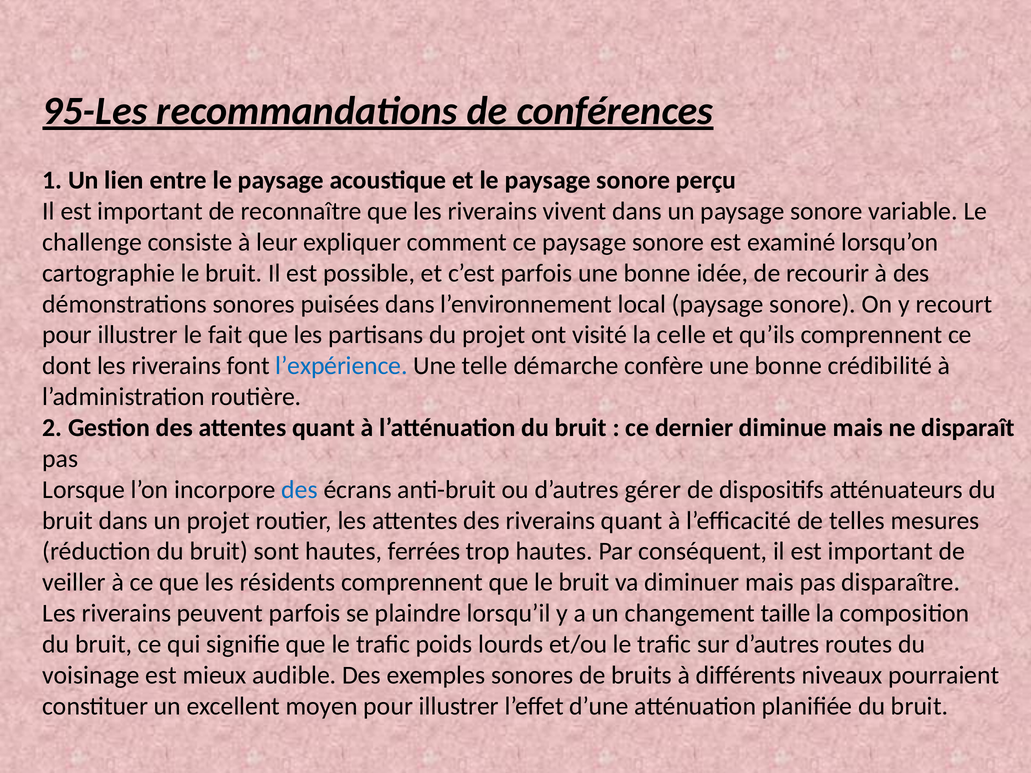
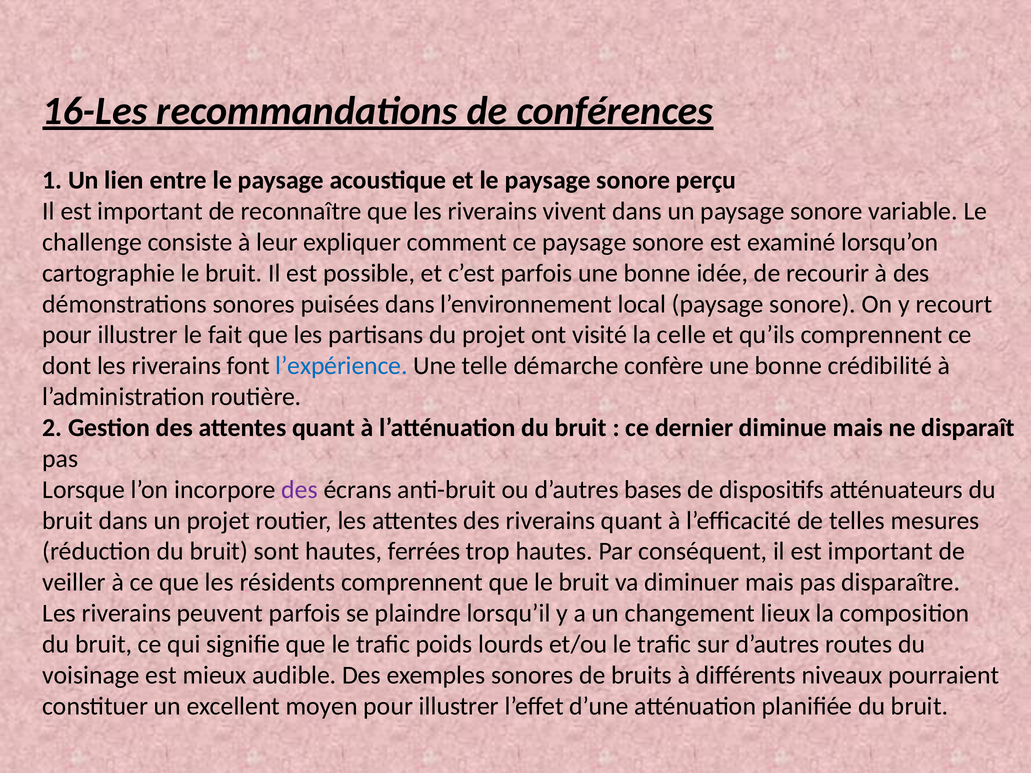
95-Les: 95-Les -> 16-Les (95, 111)
des colour: blue -> purple (300, 490)
gérer: gérer -> bases (653, 490)
taille: taille -> lieux (786, 613)
